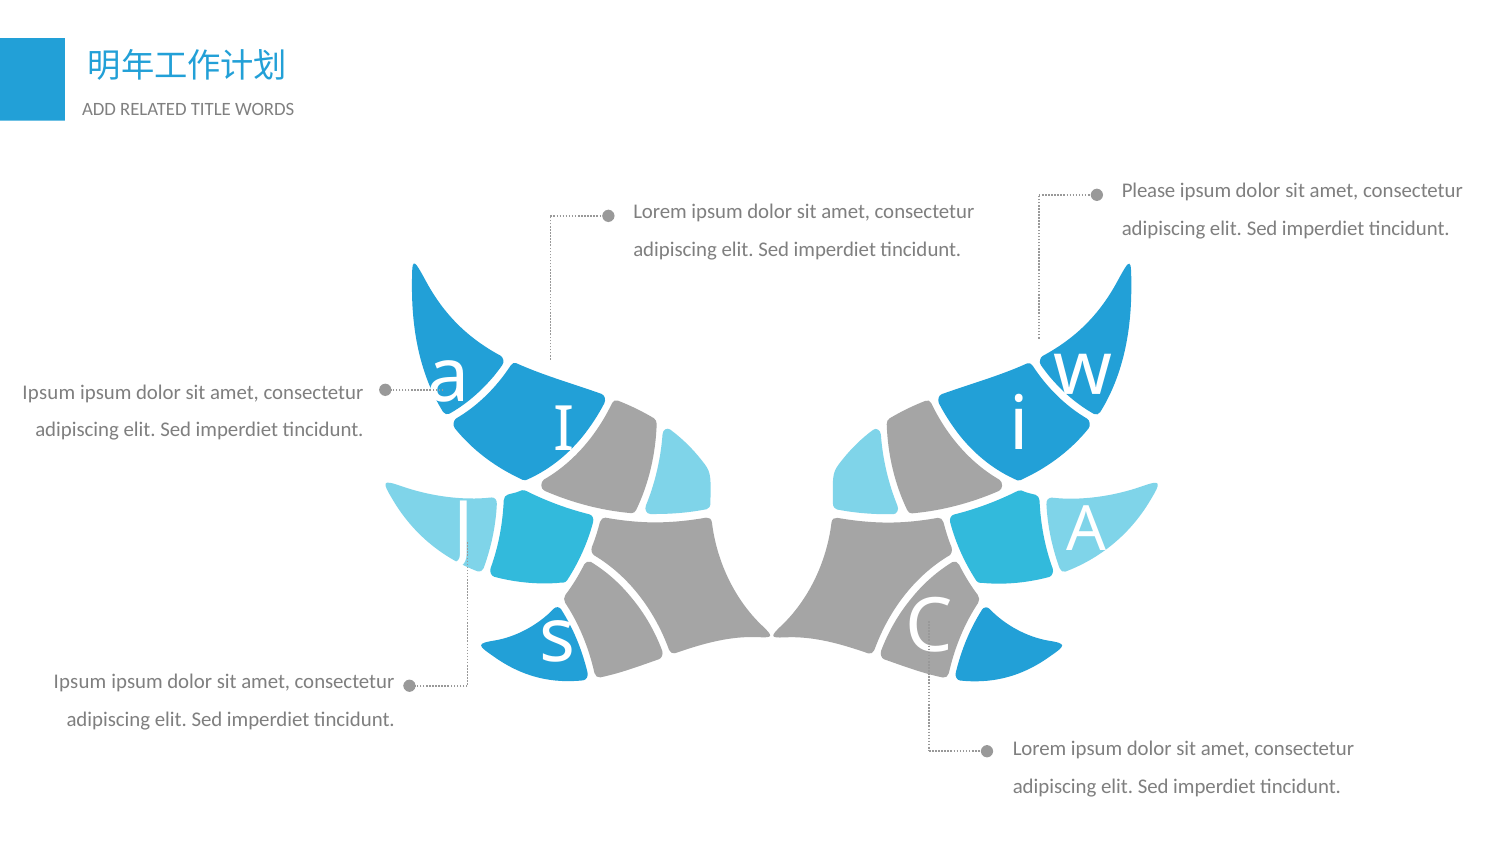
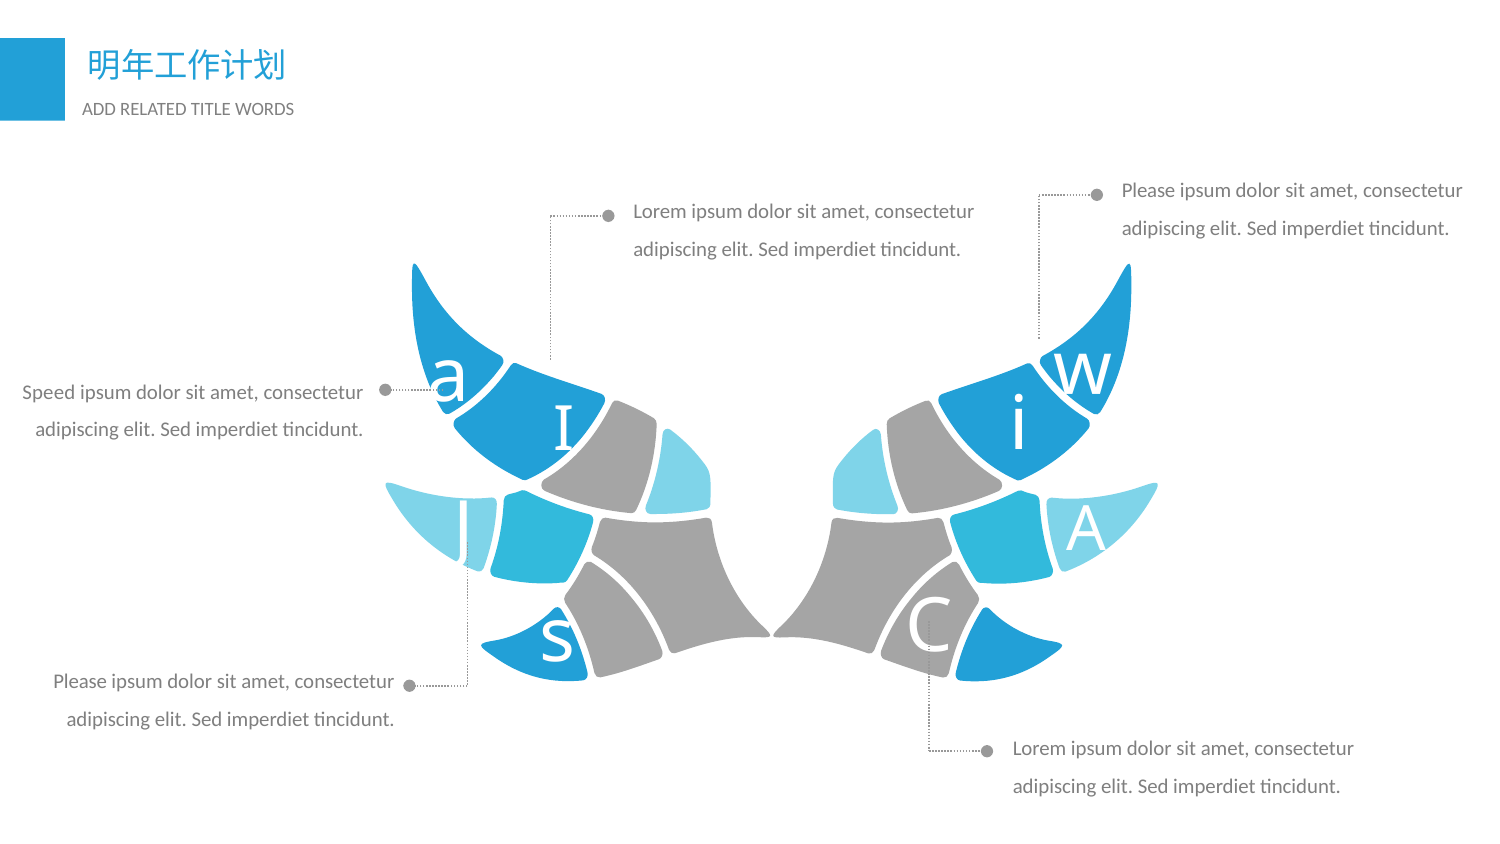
Ipsum: Ipsum -> Speed (49, 392)
Ipsum: Ipsum -> Please (80, 682)
